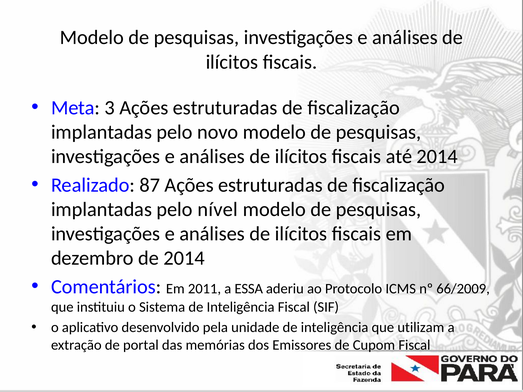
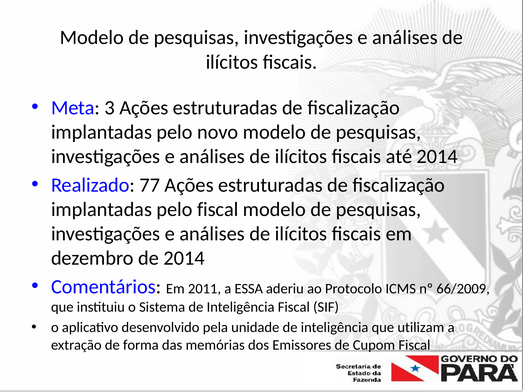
87: 87 -> 77 (150, 185)
pelo nível: nível -> fiscal (218, 210)
portal: portal -> forma (141, 345)
